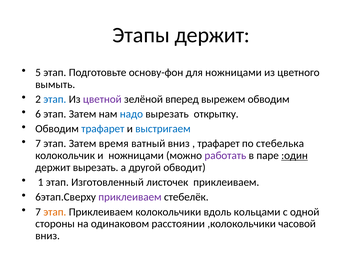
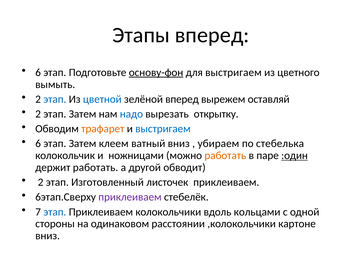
Этапы держит: держит -> вперед (212, 35)
5: 5 -> 6 (38, 73)
основу-фон underline: none -> present (156, 73)
для ножницами: ножницами -> выстригаем (233, 73)
цветной colour: purple -> blue (102, 99)
вырежем обводим: обводим -> оставляй (269, 99)
6: 6 -> 2 (38, 114)
трафарет colour: blue -> orange (103, 129)
7: 7 -> 6 (38, 144)
время: время -> клеем (114, 144)
трафарет: трафарет -> убираем (218, 144)
работать colour: purple -> orange (225, 156)
держит вырезать: вырезать -> работать (96, 168)
1: 1 -> 2 (41, 183)
этап colour: orange -> blue (55, 212)
часовой: часовой -> картоне (297, 224)
